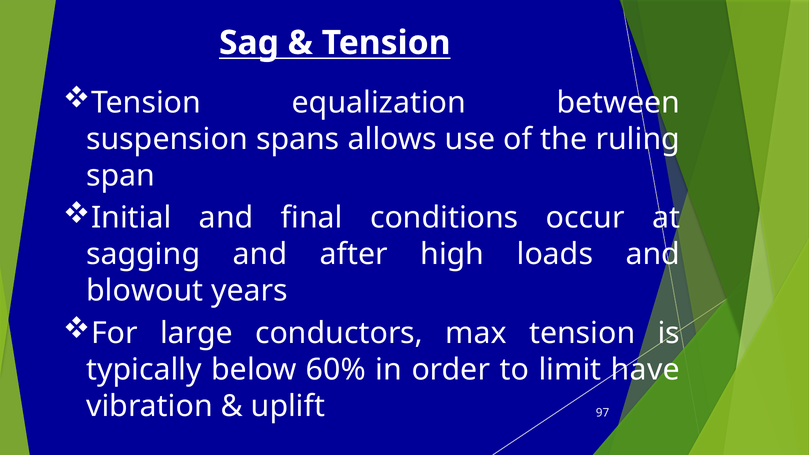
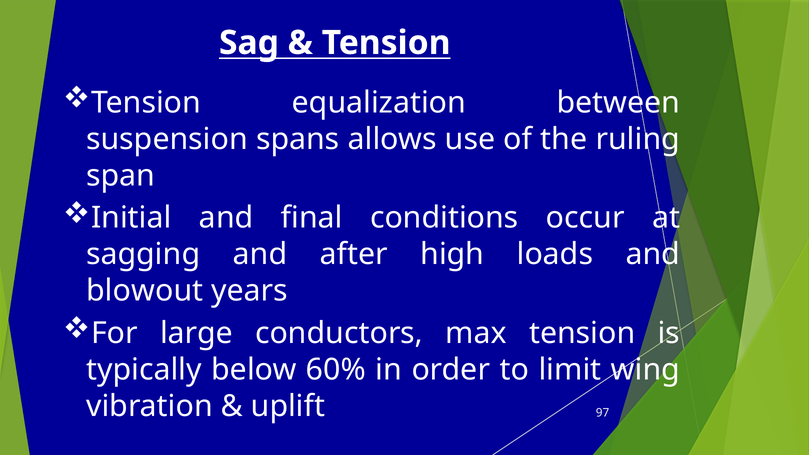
have: have -> wing (645, 370)
